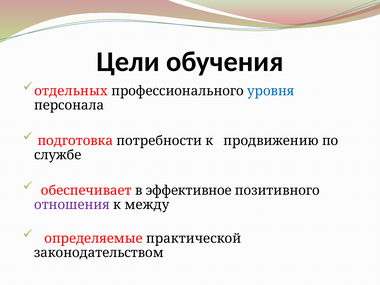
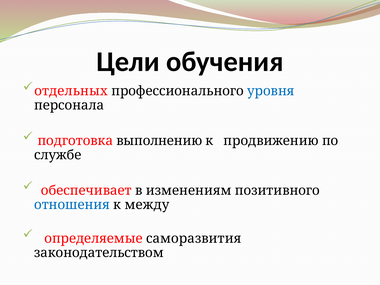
потребности: потребности -> выполнению (159, 141)
эффективное: эффективное -> изменениям (189, 190)
отношения colour: purple -> blue (72, 205)
практической: практической -> саморазвития (194, 238)
